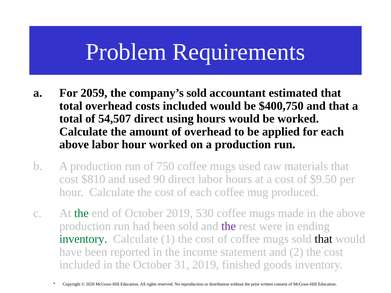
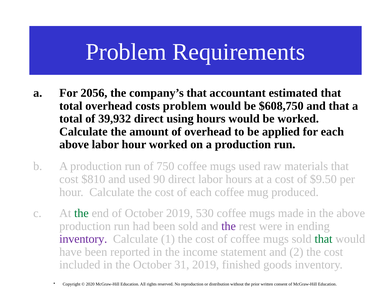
2059: 2059 -> 2056 (94, 93)
company’s sold: sold -> that (197, 93)
costs included: included -> problem (185, 106)
$400,750: $400,750 -> $608,750 (281, 106)
54,507: 54,507 -> 39,932 (115, 119)
inventory colour: green -> purple (83, 239)
that colour: black -> green (324, 239)
